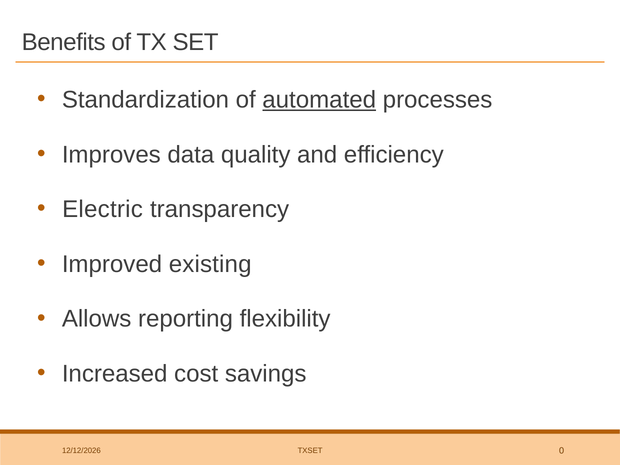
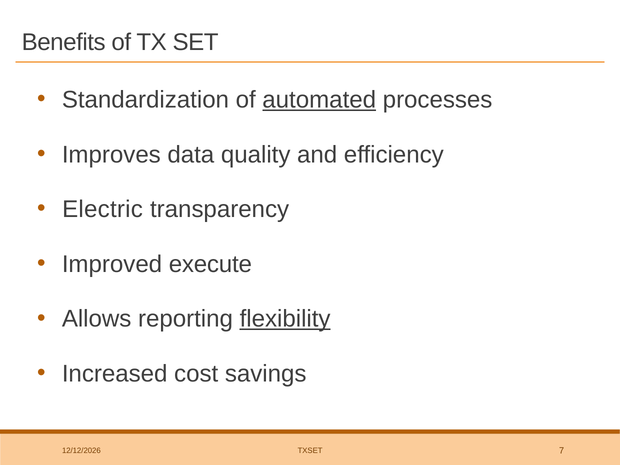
existing: existing -> execute (210, 264)
flexibility underline: none -> present (285, 319)
0: 0 -> 7 (562, 451)
